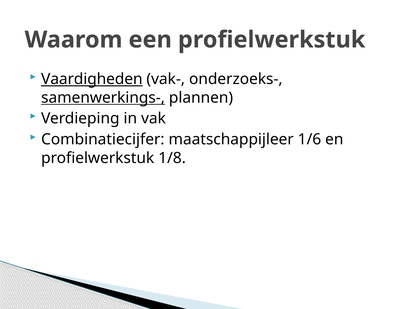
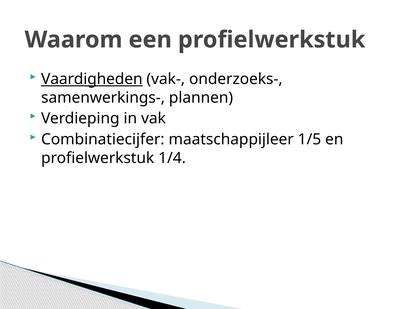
samenwerkings- underline: present -> none (103, 98)
1/6: 1/6 -> 1/5 (309, 139)
1/8: 1/8 -> 1/4 (172, 158)
